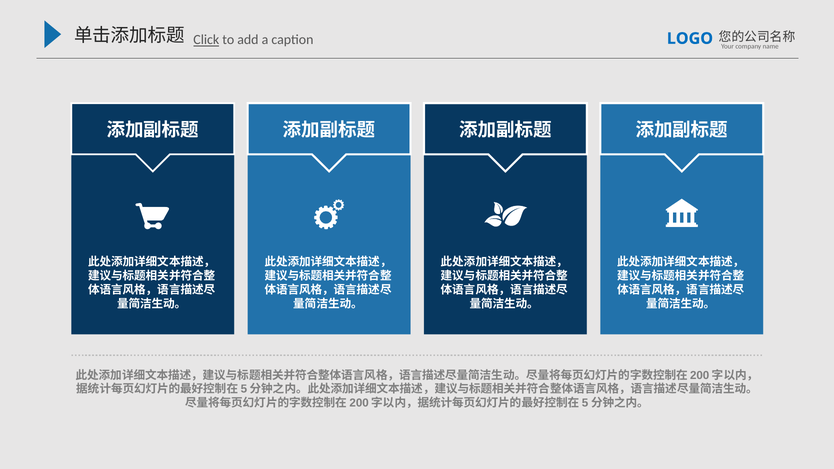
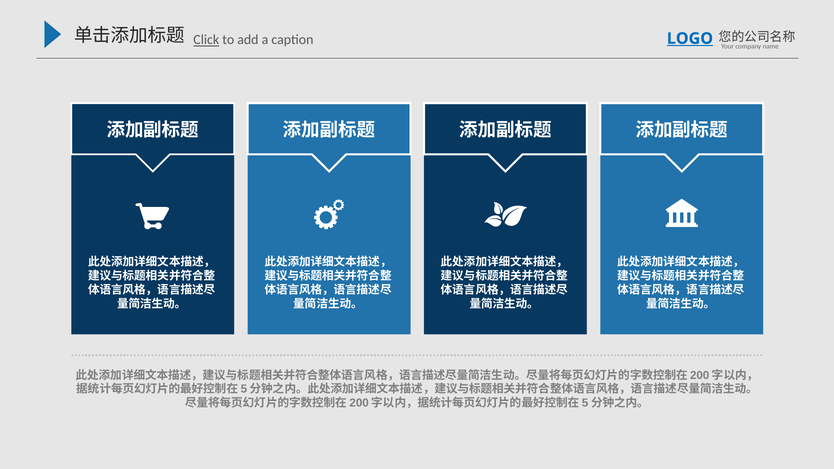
LOGO underline: none -> present (690, 39)
